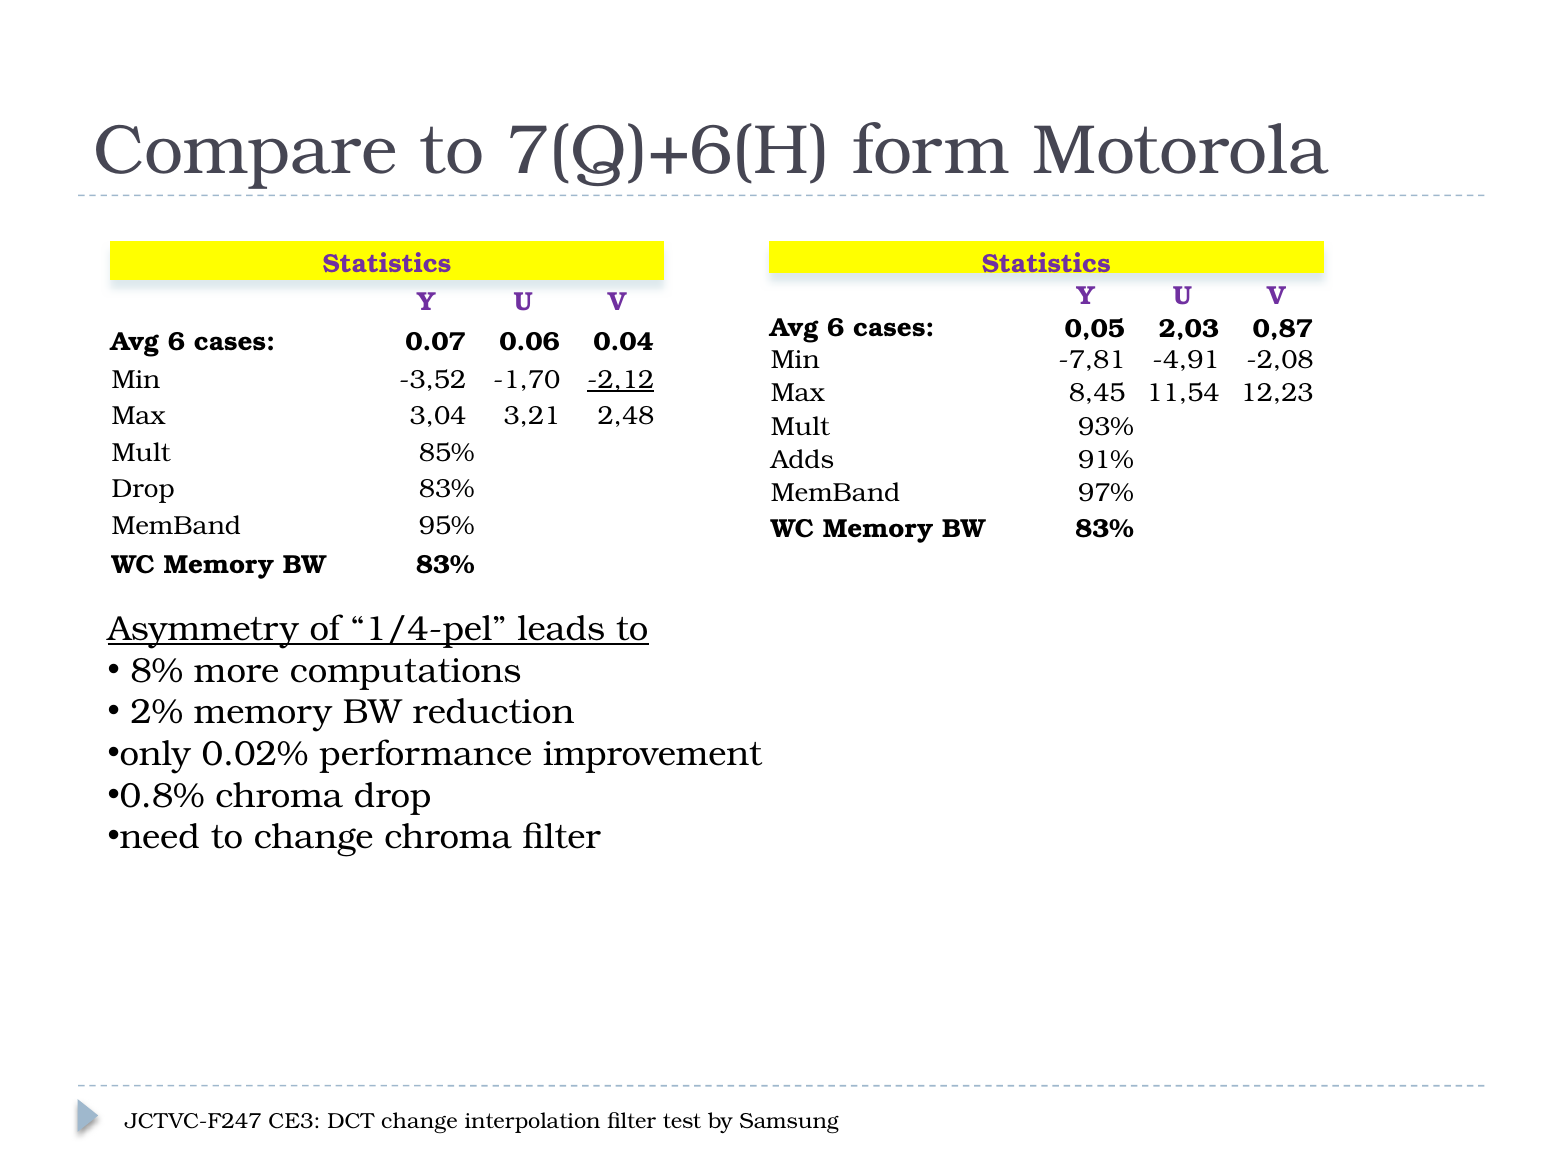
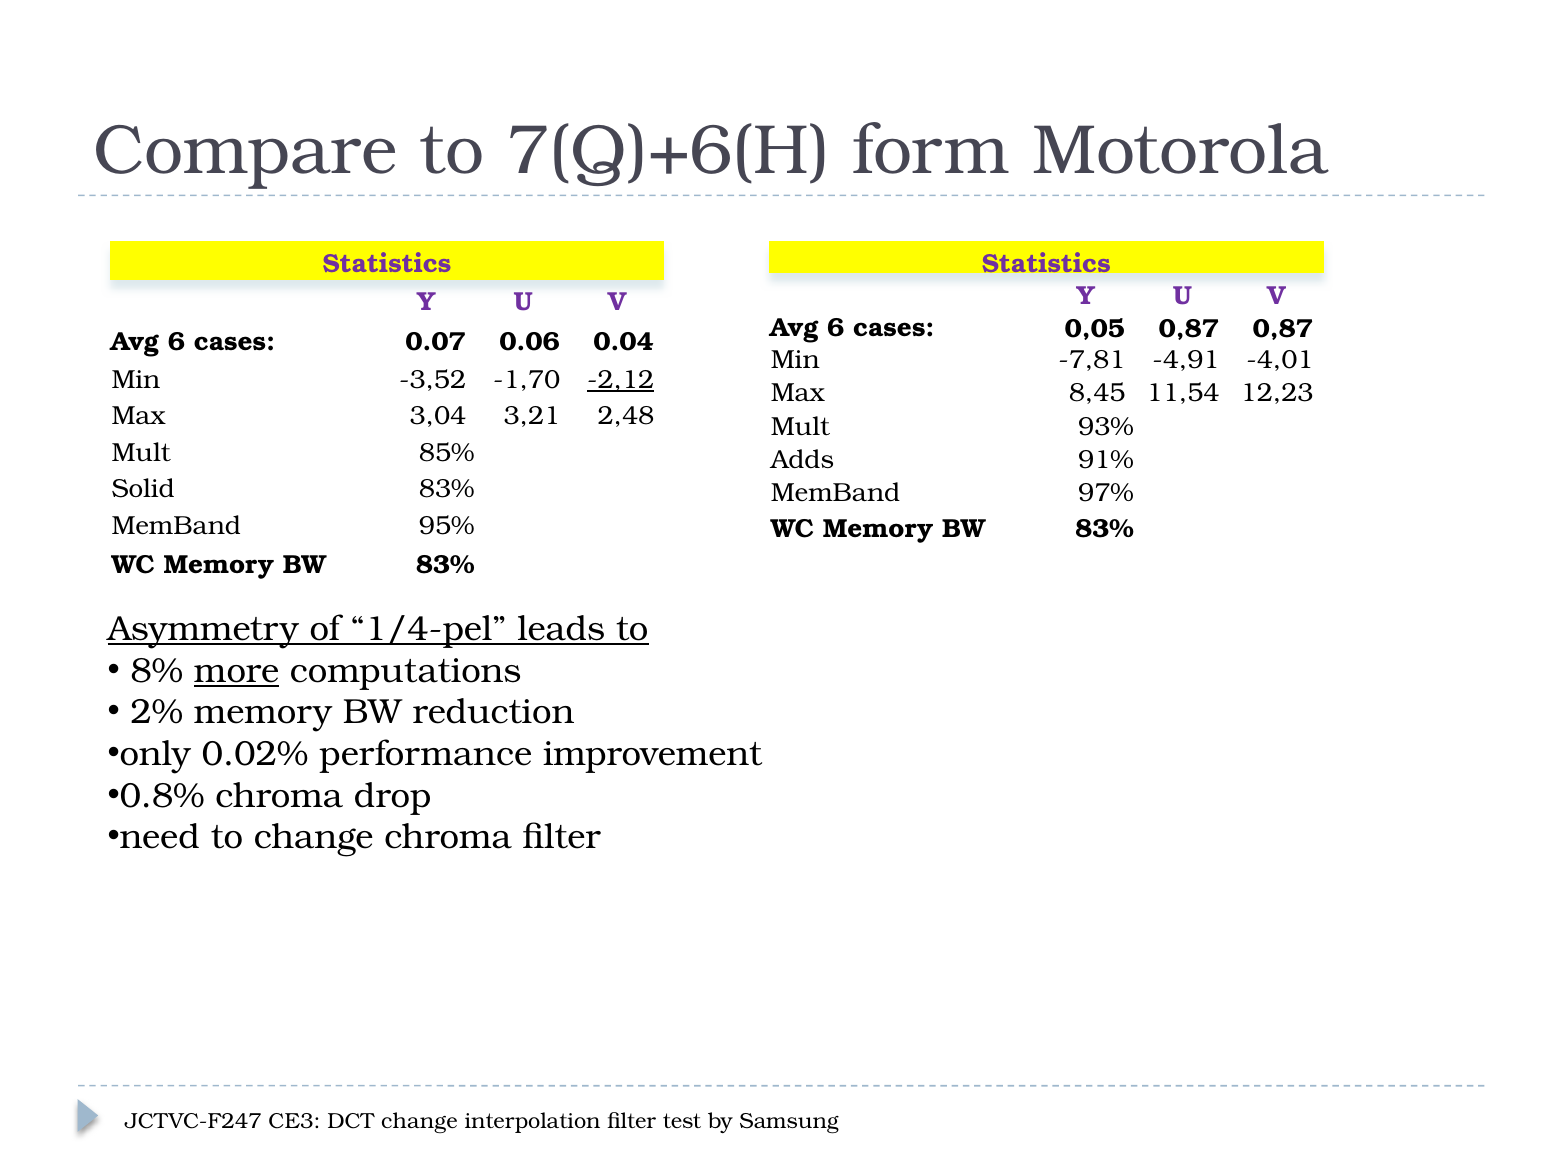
0,05 2,03: 2,03 -> 0,87 (1189, 329)
-2,08: -2,08 -> -4,01 (1280, 360)
Drop: Drop -> Solid (143, 489)
more underline: none -> present (237, 671)
